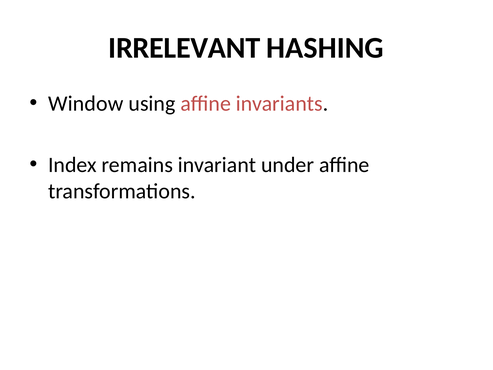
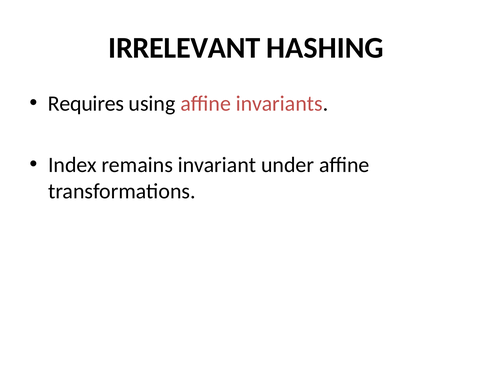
Window: Window -> Requires (86, 103)
